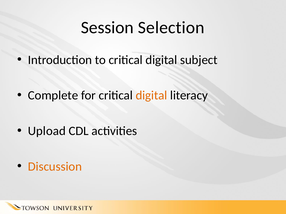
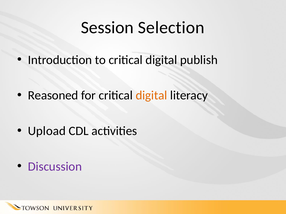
subject: subject -> publish (199, 60)
Complete: Complete -> Reasoned (53, 96)
Discussion colour: orange -> purple (55, 167)
